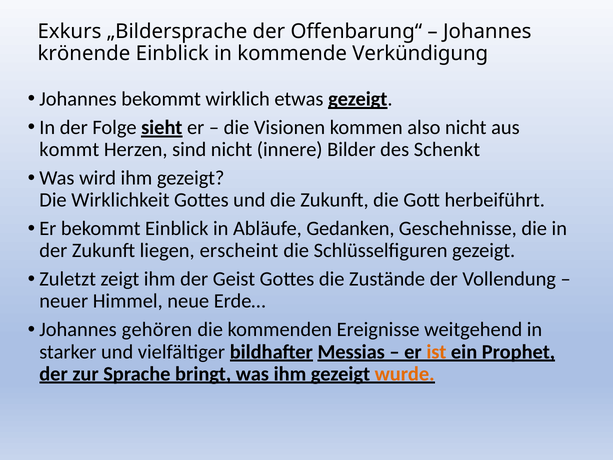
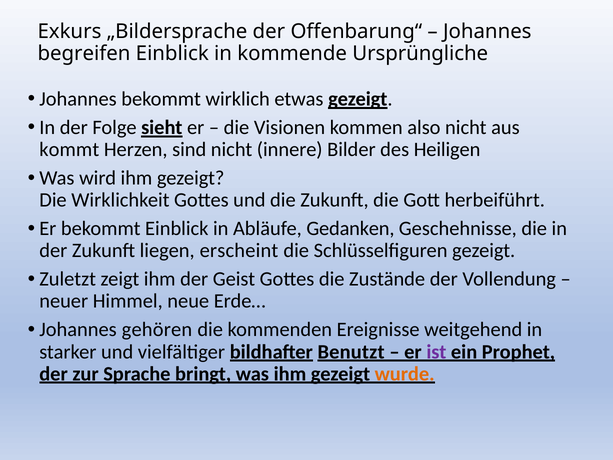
krönende: krönende -> begreifen (84, 53)
Verkündigung: Verkündigung -> Ursprüngliche (420, 53)
Schenkt: Schenkt -> Heiligen (447, 150)
Messias: Messias -> Benutzt (351, 352)
ist colour: orange -> purple (436, 352)
